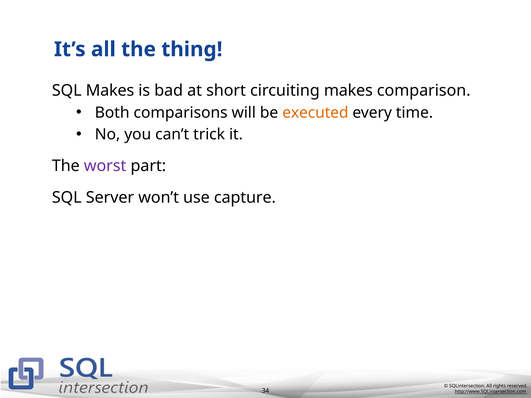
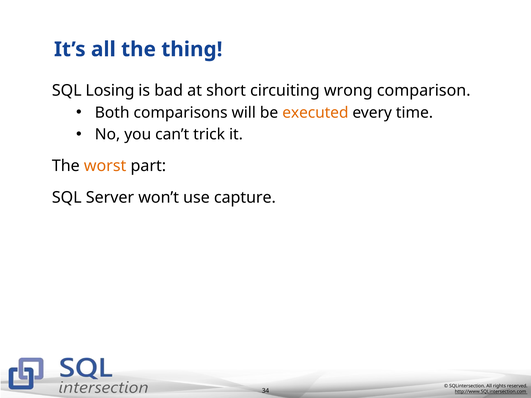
SQL Makes: Makes -> Losing (110, 91)
circuiting makes: makes -> wrong (348, 91)
worst colour: purple -> orange (105, 166)
